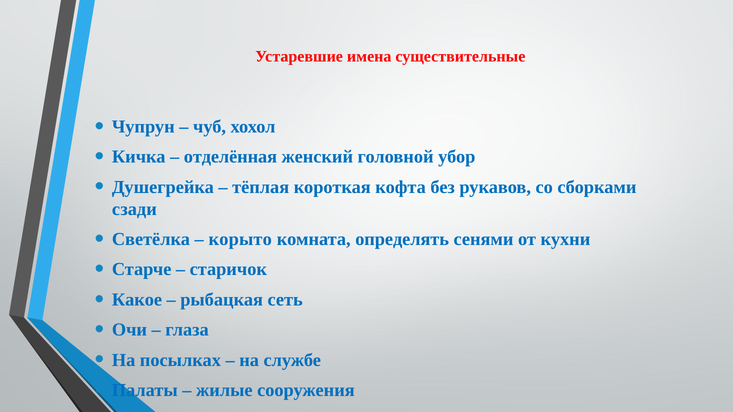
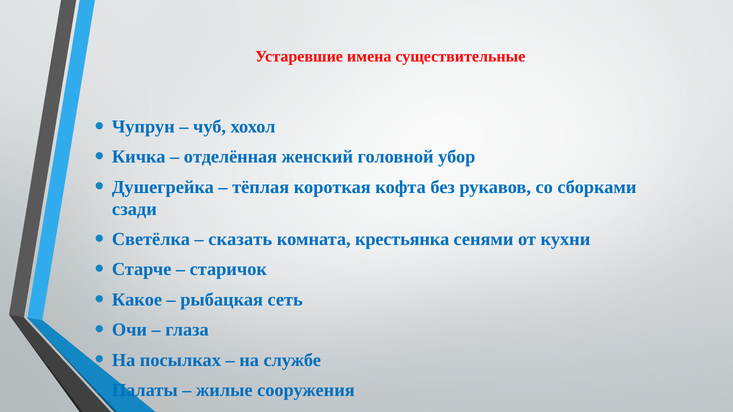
корыто: корыто -> сказать (240, 239)
определять: определять -> крестьянка (402, 239)
